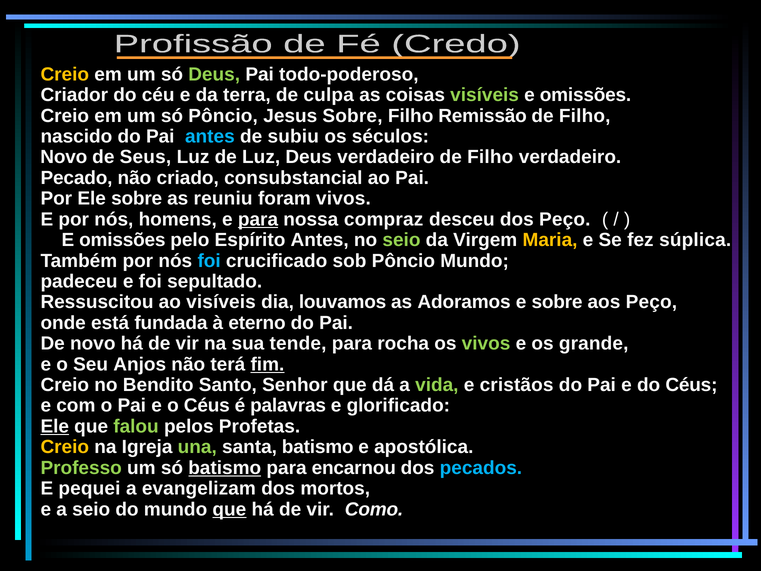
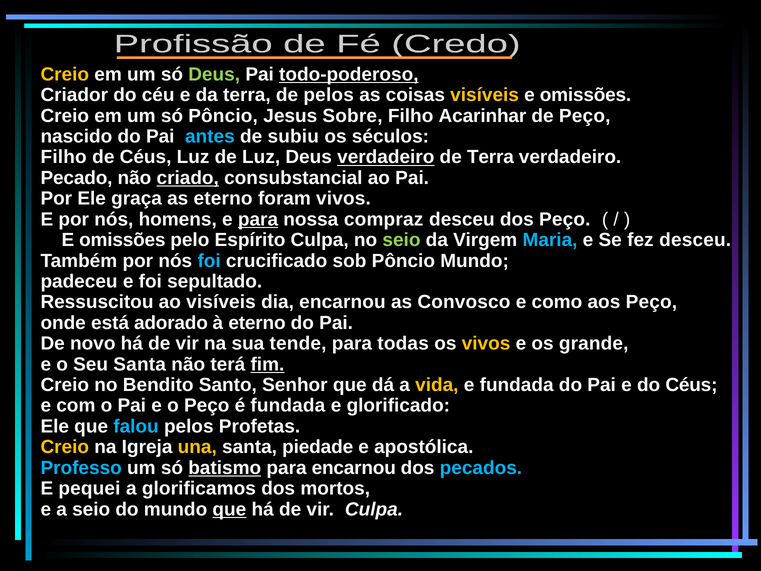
todo-poderoso underline: none -> present (349, 74)
de culpa: culpa -> pelos (329, 95)
visíveis colour: light green -> yellow (485, 95)
Remissão: Remissão -> Acarinhar (482, 116)
Filho: Filho -> Peço (585, 116)
Novo: Novo -> Filho (64, 157)
de Seus: Seus -> Céus (146, 157)
verdadeiro underline: none -> present (386, 157)
Filho: Filho -> Terra (490, 157)
criado underline: none -> present (188, 178)
Ele sobre: sobre -> graça (137, 199)
as reuniu: reuniu -> eterno (223, 199)
Espírito Antes: Antes -> Culpa (320, 240)
Maria colour: yellow -> light blue (550, 240)
fez súplica: súplica -> desceu (695, 240)
dia louvamos: louvamos -> encarnou (342, 302)
Adoramos: Adoramos -> Convosco (464, 302)
e sobre: sobre -> como (557, 302)
fundada: fundada -> adorado (171, 323)
rocha: rocha -> todas (403, 343)
vivos colour: light green -> yellow (486, 343)
Seu Anjos: Anjos -> Santa (140, 364)
vida colour: light green -> yellow (437, 385)
e cristãos: cristãos -> fundada (517, 385)
o Céus: Céus -> Peço (207, 406)
é palavras: palavras -> fundada (288, 406)
Ele underline: present -> none (55, 426)
falou colour: light green -> light blue (136, 426)
una colour: light green -> yellow (197, 447)
santa batismo: batismo -> piedade (318, 447)
Professo colour: light green -> light blue (81, 468)
evangelizam: evangelizam -> glorificamos (199, 488)
vir Como: Como -> Culpa (374, 509)
